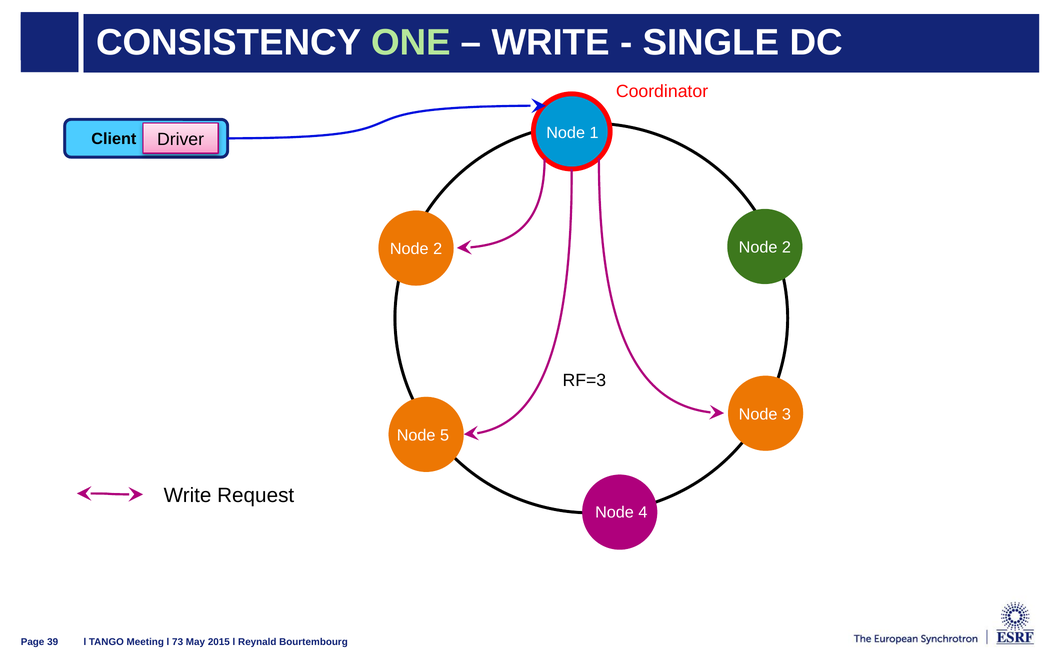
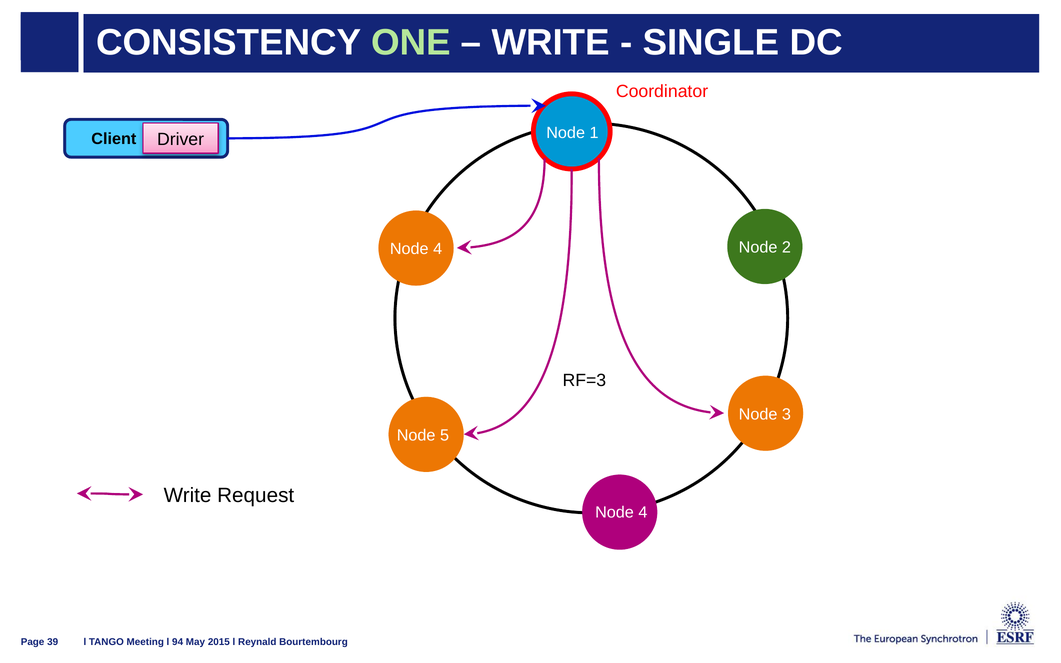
2: 2 -> 4 (438, 249)
73: 73 -> 94 (178, 642)
